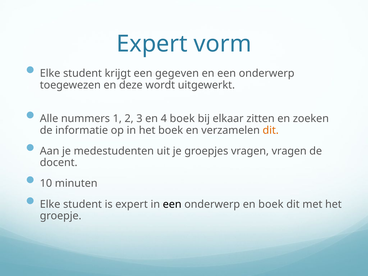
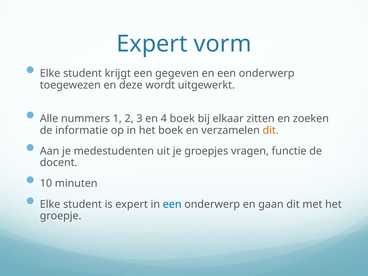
vragen vragen: vragen -> functie (289, 151)
een colour: black -> blue (172, 204)
en boek: boek -> gaan (271, 204)
